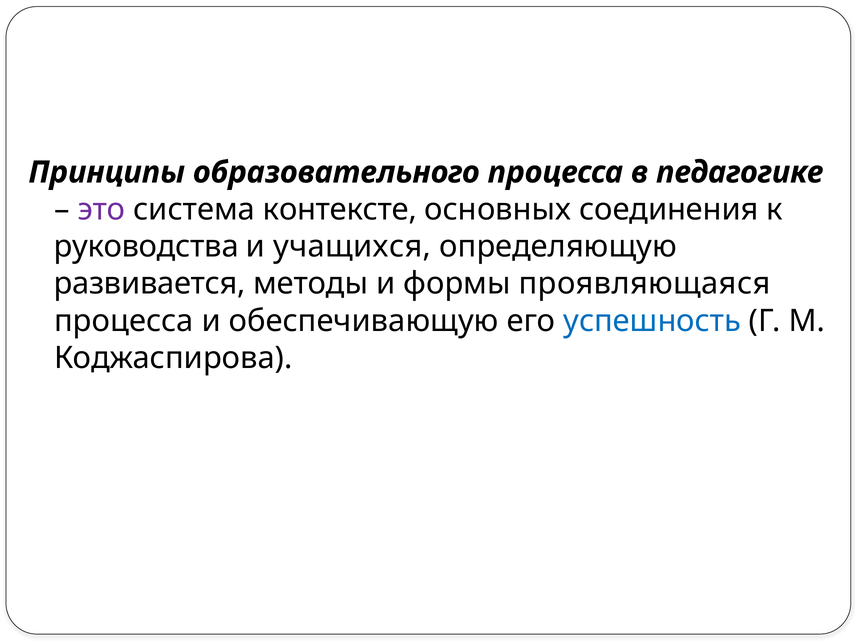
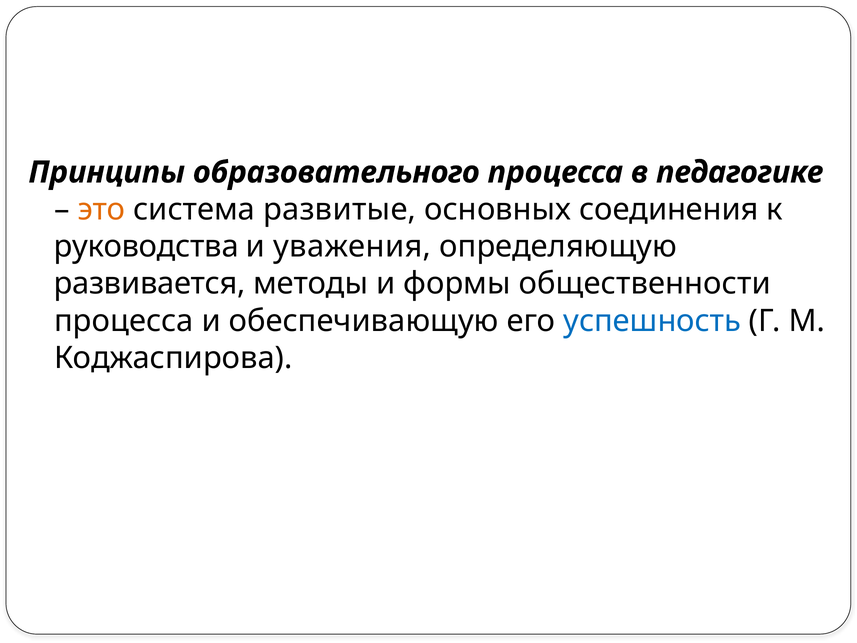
это colour: purple -> orange (101, 209)
контексте: контексте -> развитые (340, 209)
учащихся: учащихся -> уважения (352, 246)
проявляющаяся: проявляющаяся -> общественности (645, 284)
